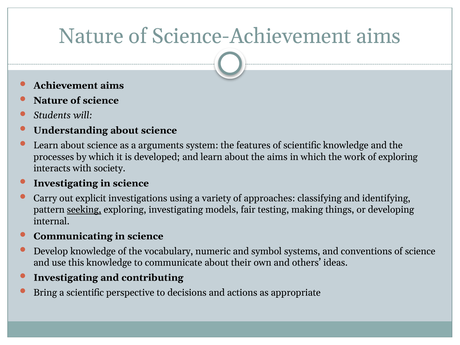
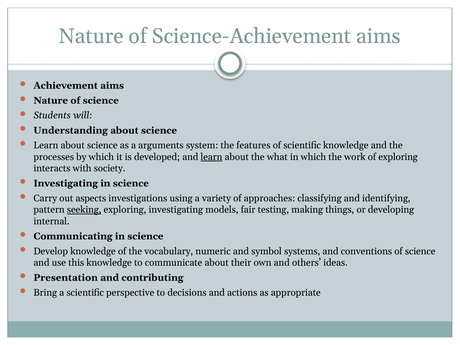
learn underline: none -> present (211, 157)
the aims: aims -> what (277, 157)
explicit: explicit -> aspects (91, 198)
Investigating: Investigating -> Presentation (66, 278)
